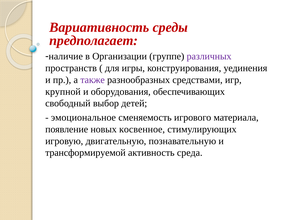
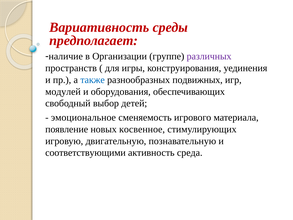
также colour: purple -> blue (93, 80)
средствами: средствами -> подвижных (198, 80)
крупной: крупной -> модулей (63, 92)
трансформируемой: трансформируемой -> соответствующими (85, 153)
